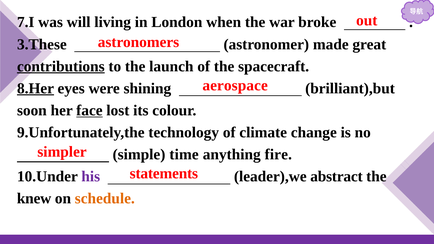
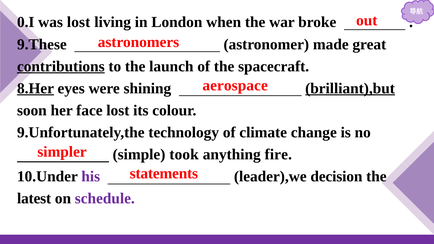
7.I: 7.I -> 0.I (26, 22)
was will: will -> lost (79, 22)
3.These: 3.These -> 9.These (42, 44)
brilliant),but underline: none -> present (350, 88)
face underline: present -> none (89, 110)
time: time -> took (184, 155)
abstract: abstract -> decision (336, 177)
knew: knew -> latest (34, 199)
schedule colour: orange -> purple (105, 199)
